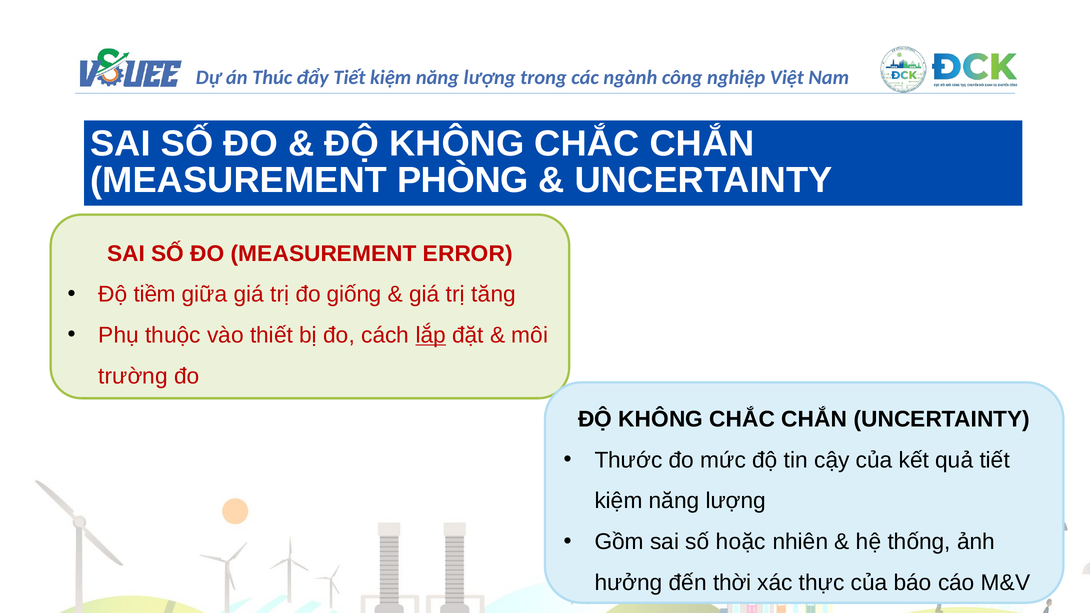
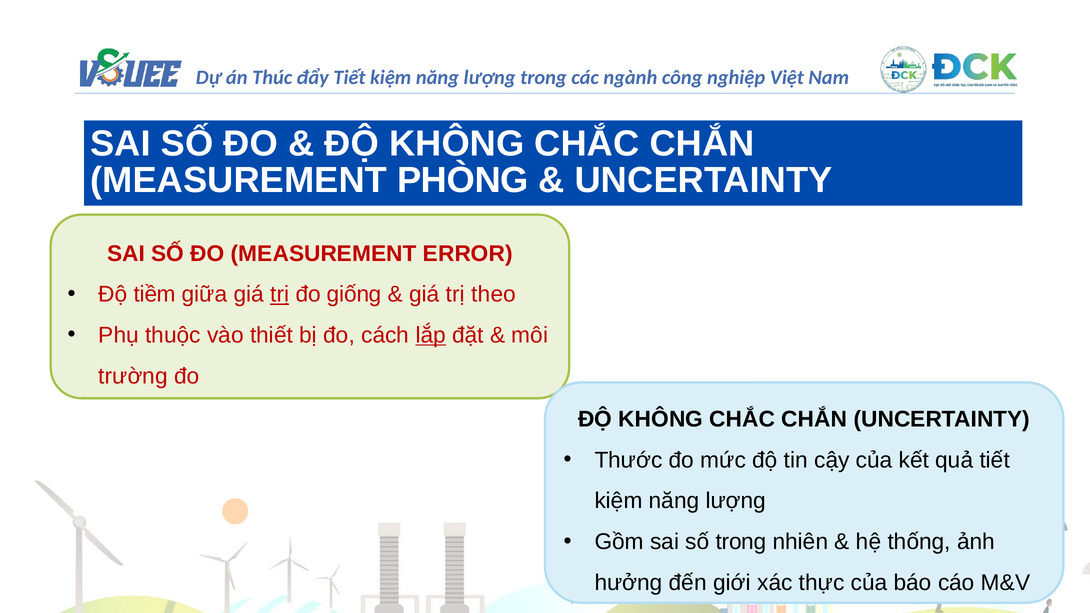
trị underline: none -> present (280, 294)
tăng: tăng -> theo (494, 294)
số hoặc: hoặc -> trong (741, 542)
thời: thời -> giới (732, 583)
